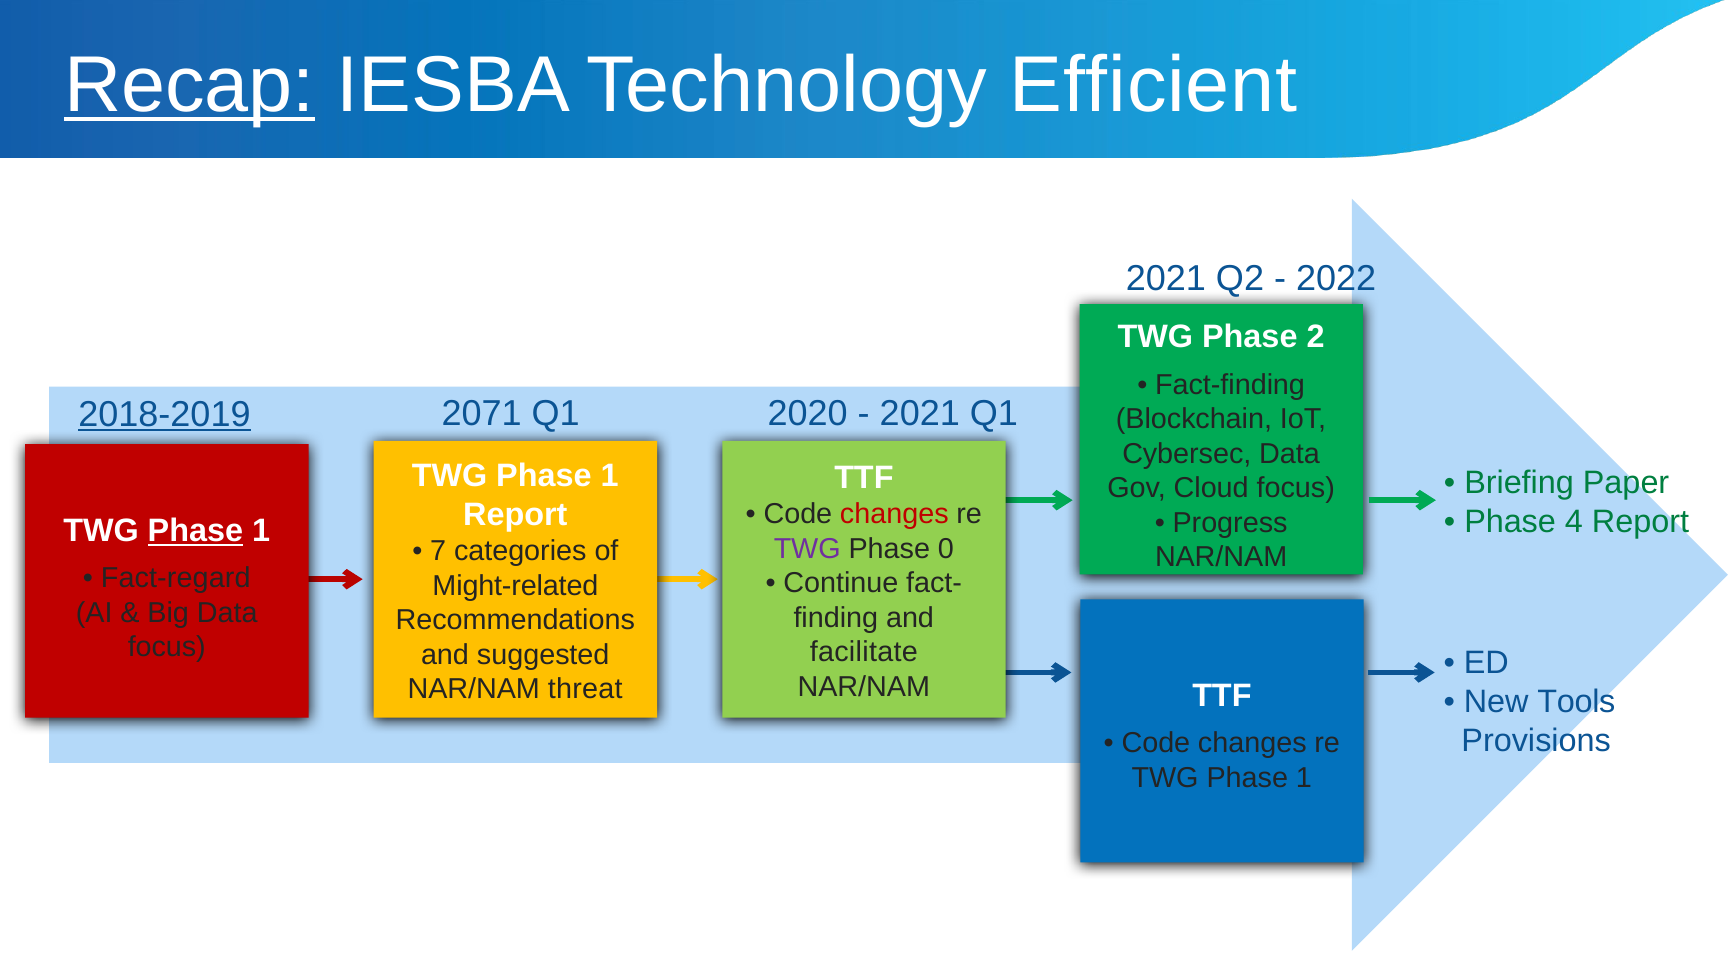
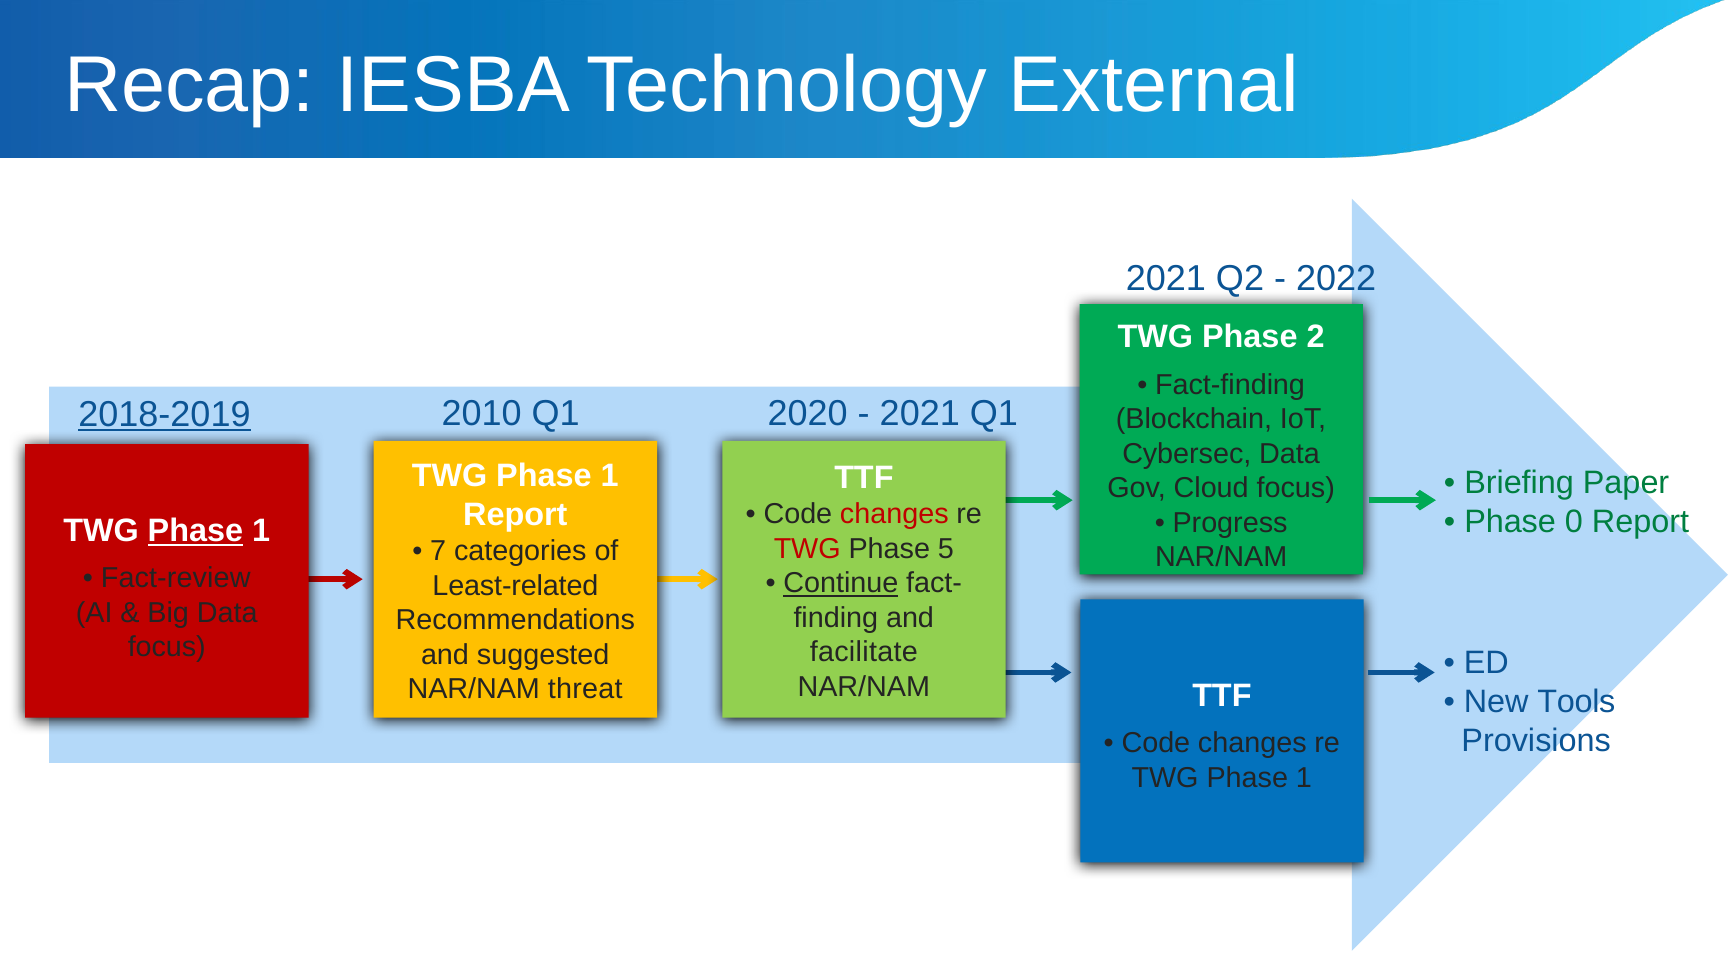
Recap underline: present -> none (189, 85)
Efficient: Efficient -> External (1154, 85)
2071: 2071 -> 2010 (482, 414)
4: 4 -> 0 (1574, 522)
TWG colour: purple -> red (807, 549)
0: 0 -> 5 (946, 549)
Fact-regard: Fact-regard -> Fact-review (176, 578)
Continue underline: none -> present (841, 583)
Might-related: Might-related -> Least-related (515, 586)
